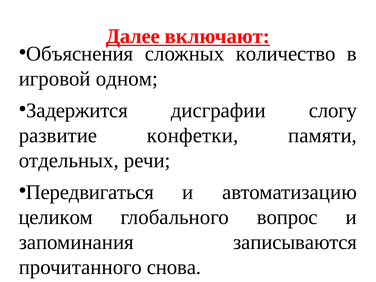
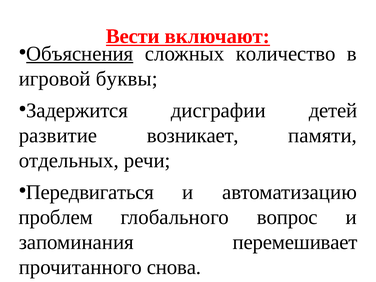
Далее: Далее -> Вести (133, 36)
Объяснения underline: none -> present (80, 54)
одном: одном -> буквы (127, 79)
слогу: слогу -> детей (333, 110)
конфетки: конфетки -> возникает (193, 135)
целиком: целиком -> проблем (56, 217)
записываются: записываются -> перемешивает (295, 242)
